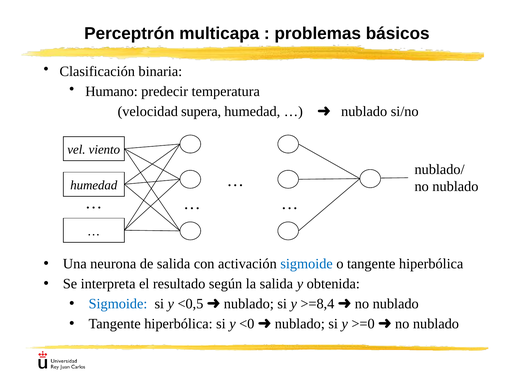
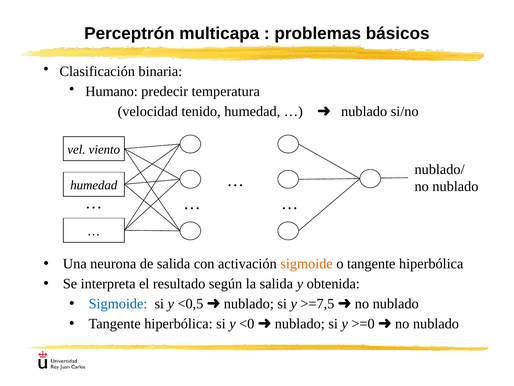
supera: supera -> tenido (201, 111)
sigmoide colour: blue -> orange (307, 263)
>=8,4: >=8,4 -> >=7,5 (317, 303)
